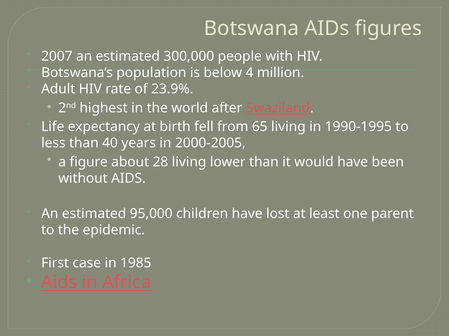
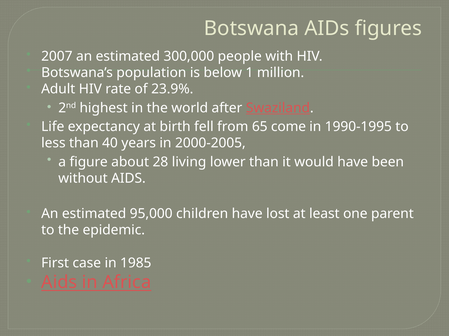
4: 4 -> 1 (249, 73)
65 living: living -> come (288, 127)
